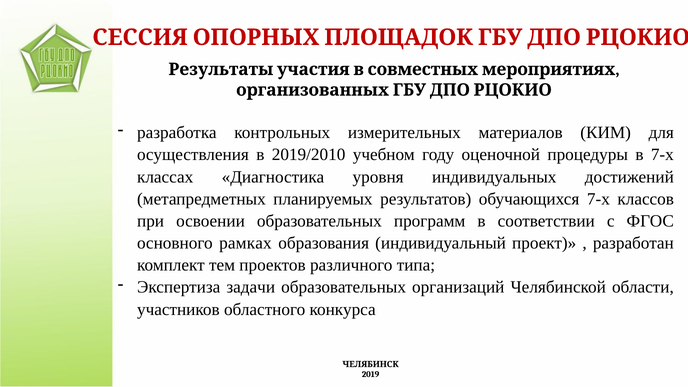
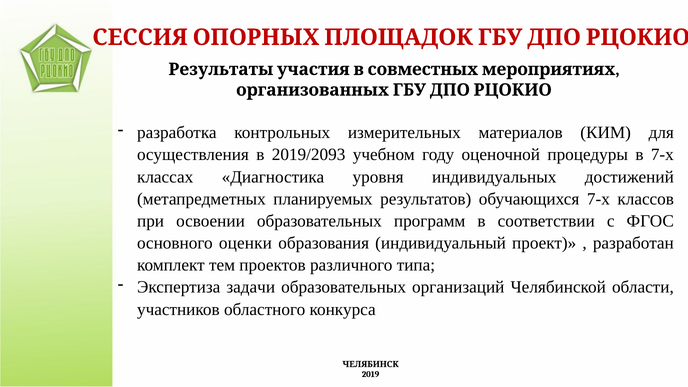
2019/2010: 2019/2010 -> 2019/2093 (309, 155)
рамках: рамках -> оценки (245, 243)
